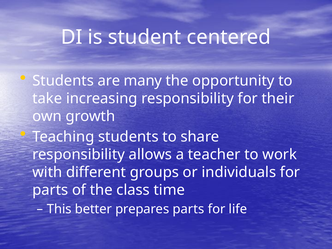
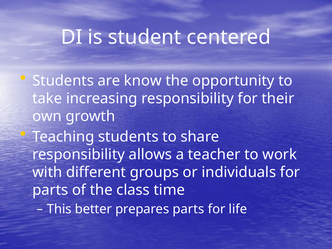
many: many -> know (143, 81)
